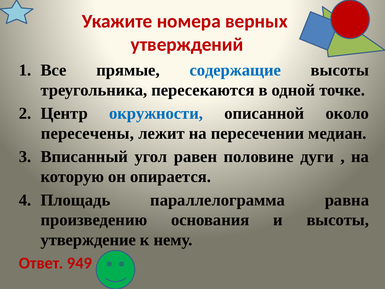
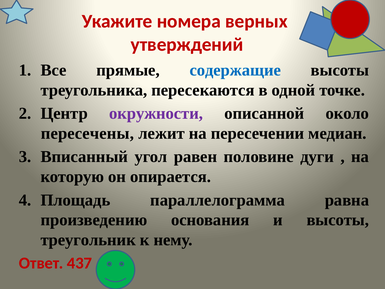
окружности colour: blue -> purple (156, 113)
утверждение: утверждение -> треугольник (88, 240)
949: 949 -> 437 (80, 263)
